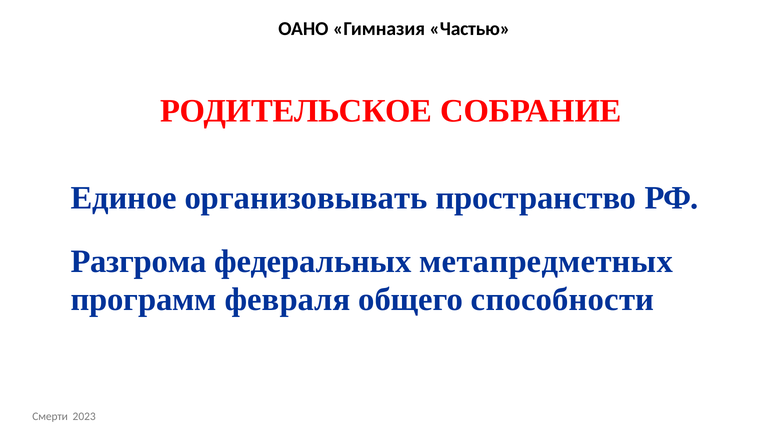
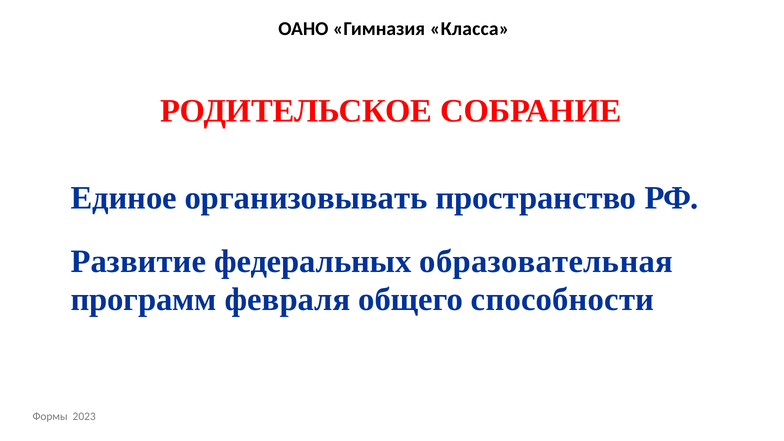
Частью: Частью -> Класса (470, 29)
Разгрома: Разгрома -> Развитие (138, 261)
метапредметных: метапредметных -> образовательная (546, 261)
Смерти: Смерти -> Формы (50, 417)
